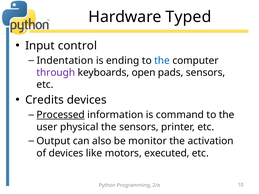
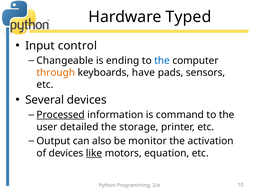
Indentation: Indentation -> Changeable (65, 61)
through colour: purple -> orange (56, 73)
open: open -> have (143, 73)
Credits: Credits -> Several (45, 100)
physical: physical -> detailed (79, 127)
the sensors: sensors -> storage (139, 127)
like underline: none -> present (94, 153)
executed: executed -> equation (167, 153)
